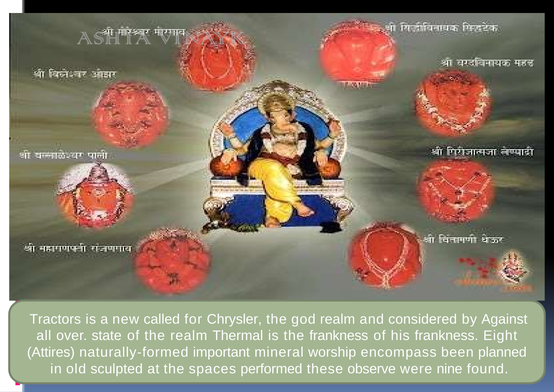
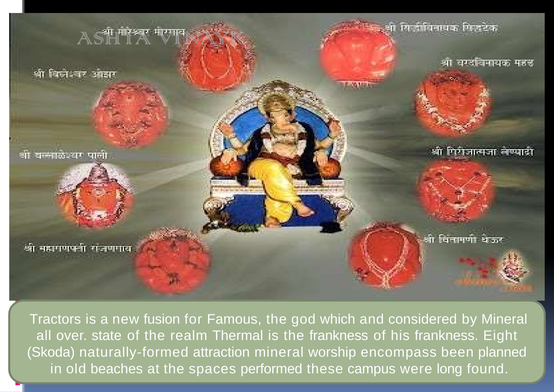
called: called -> fusion (162, 319)
Chrysler: Chrysler -> Famous (234, 319)
god realm: realm -> which (338, 319)
by Against: Against -> Mineral (504, 319)
Attires: Attires -> Skoda (51, 352)
important: important -> attraction (221, 352)
sculpted: sculpted -> beaches (117, 369)
observe: observe -> campus (372, 369)
nine: nine -> long (450, 369)
